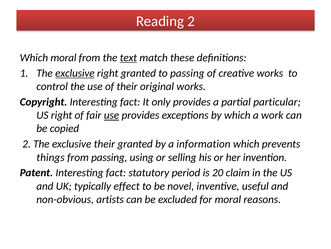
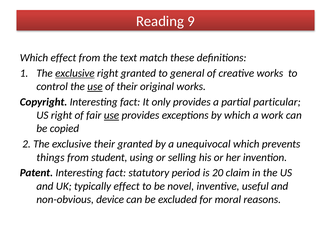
Reading 2: 2 -> 9 (191, 21)
Which moral: moral -> effect (63, 58)
text underline: present -> none (128, 58)
to passing: passing -> general (187, 73)
use underline: none -> present (95, 86)
information: information -> unequivocal (203, 144)
from passing: passing -> student (109, 157)
artists: artists -> device (110, 199)
